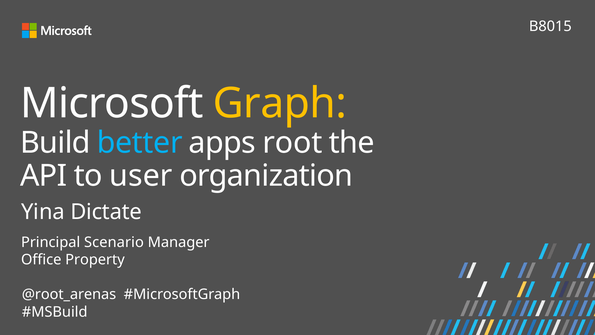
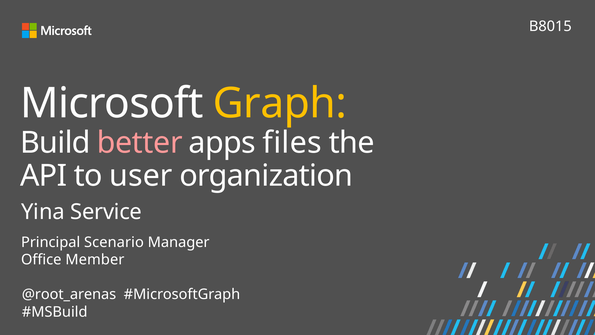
better colour: light blue -> pink (140, 143)
root: root -> files (292, 143)
Dictate: Dictate -> Service (106, 212)
Property: Property -> Member (95, 259)
